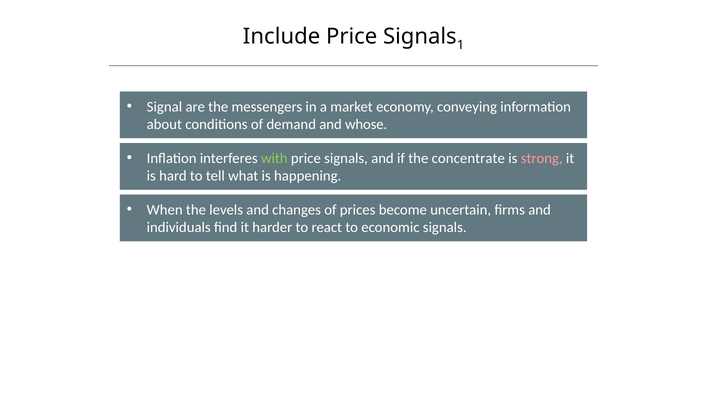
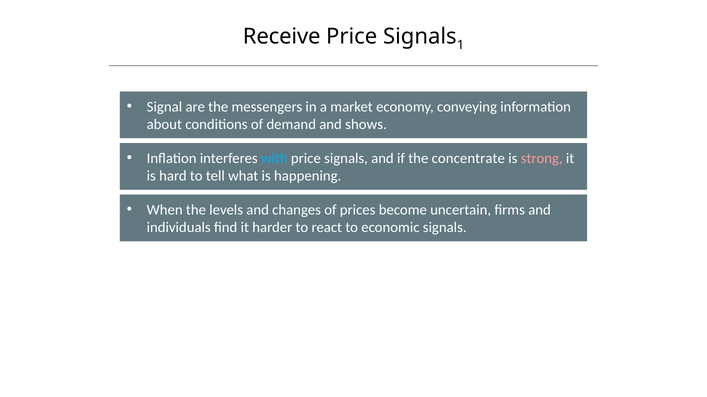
Include: Include -> Receive (282, 36)
whose: whose -> shows (366, 125)
with colour: light green -> light blue (274, 159)
